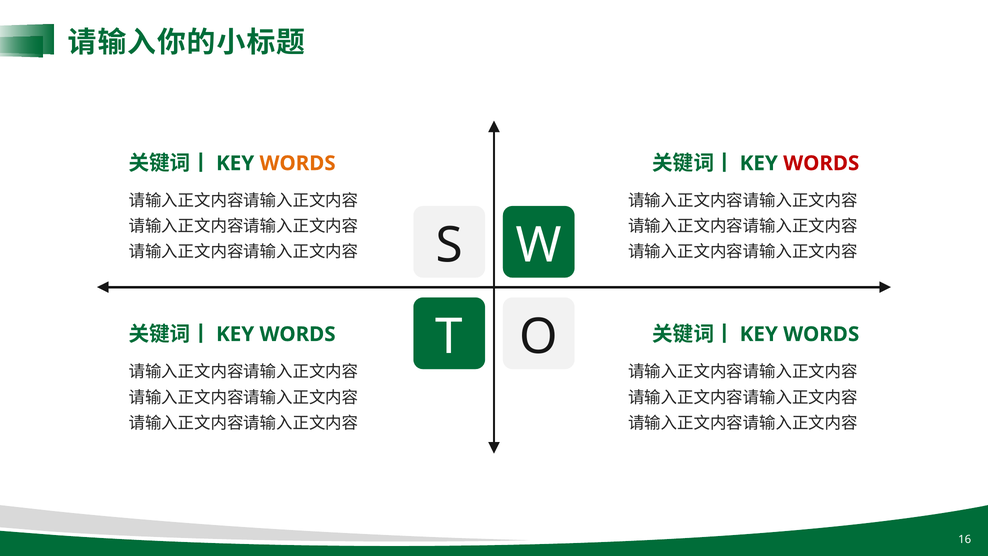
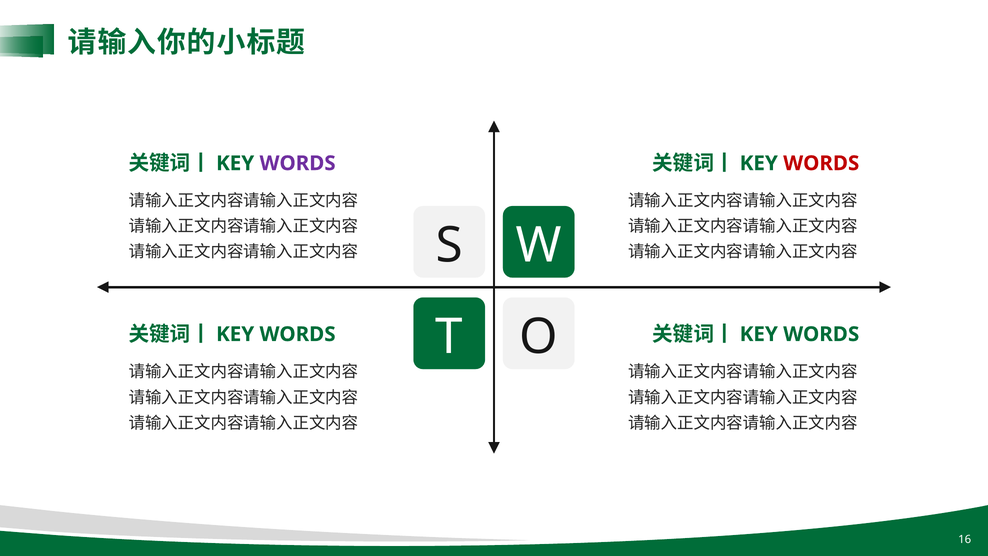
WORDS colour: orange -> purple (298, 163)
